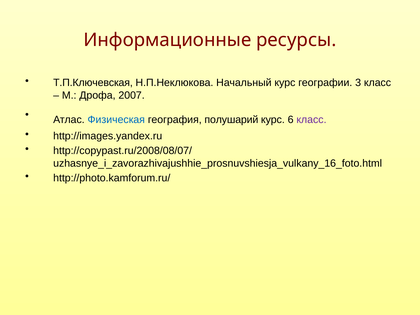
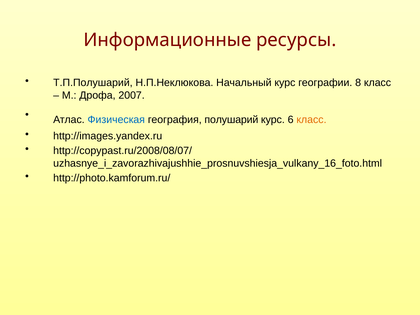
Т.П.Ключевская: Т.П.Ключевская -> Т.П.Полушарий (93, 83)
3: 3 -> 8 (358, 83)
класс colour: purple -> orange (311, 120)
